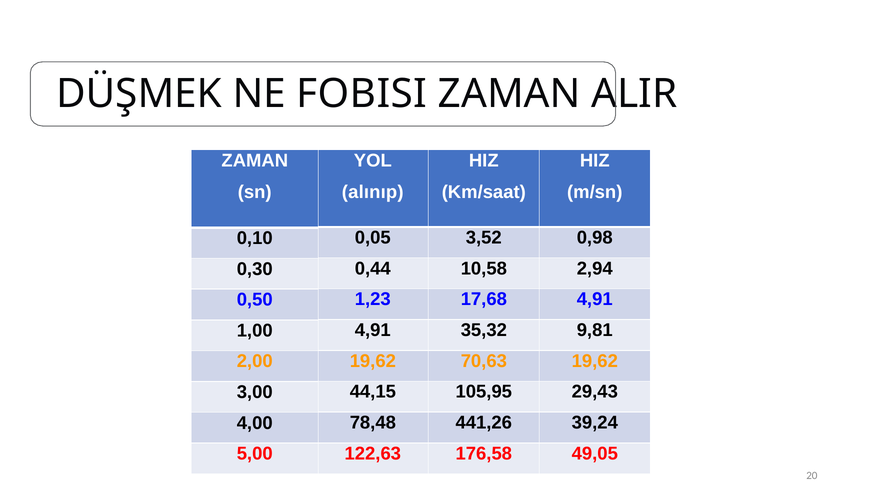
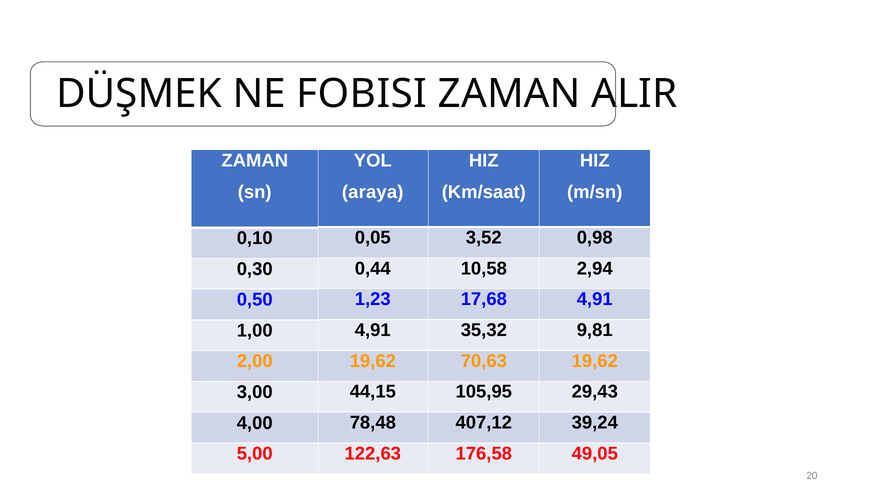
alınıp: alınıp -> araya (373, 192)
441,26: 441,26 -> 407,12 (484, 423)
